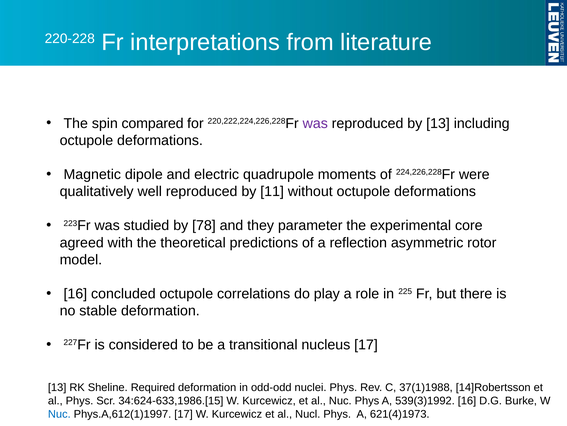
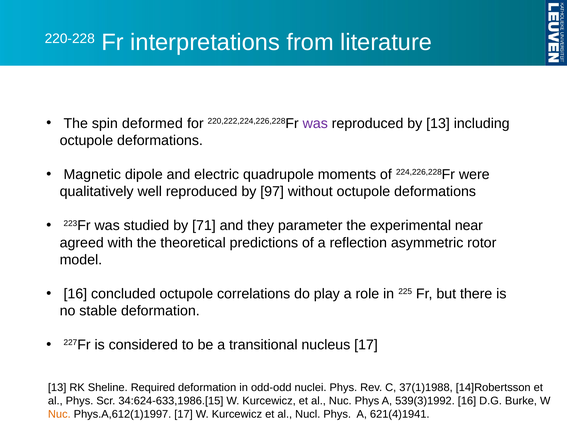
compared: compared -> deformed (152, 123)
11: 11 -> 97 (272, 191)
78: 78 -> 71 (204, 225)
core: core -> near (469, 225)
Nuc colour: blue -> orange (59, 413)
621(4)1973: 621(4)1973 -> 621(4)1941 (400, 413)
